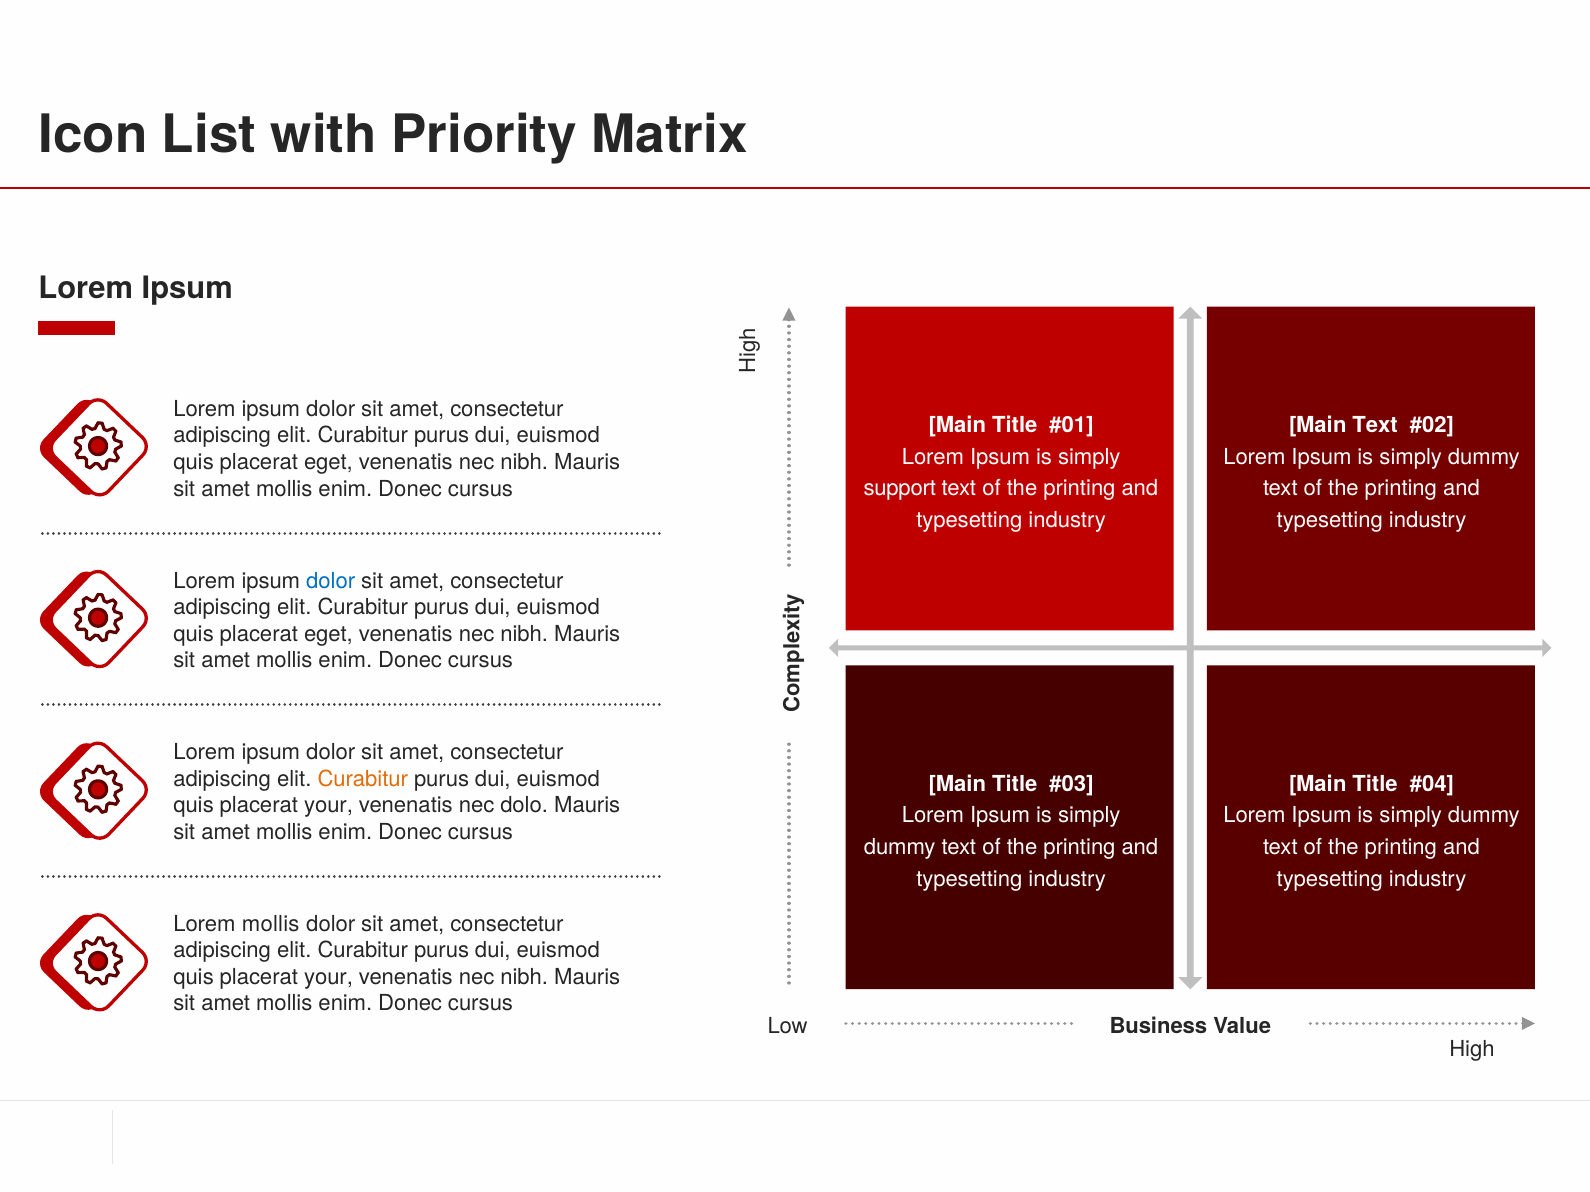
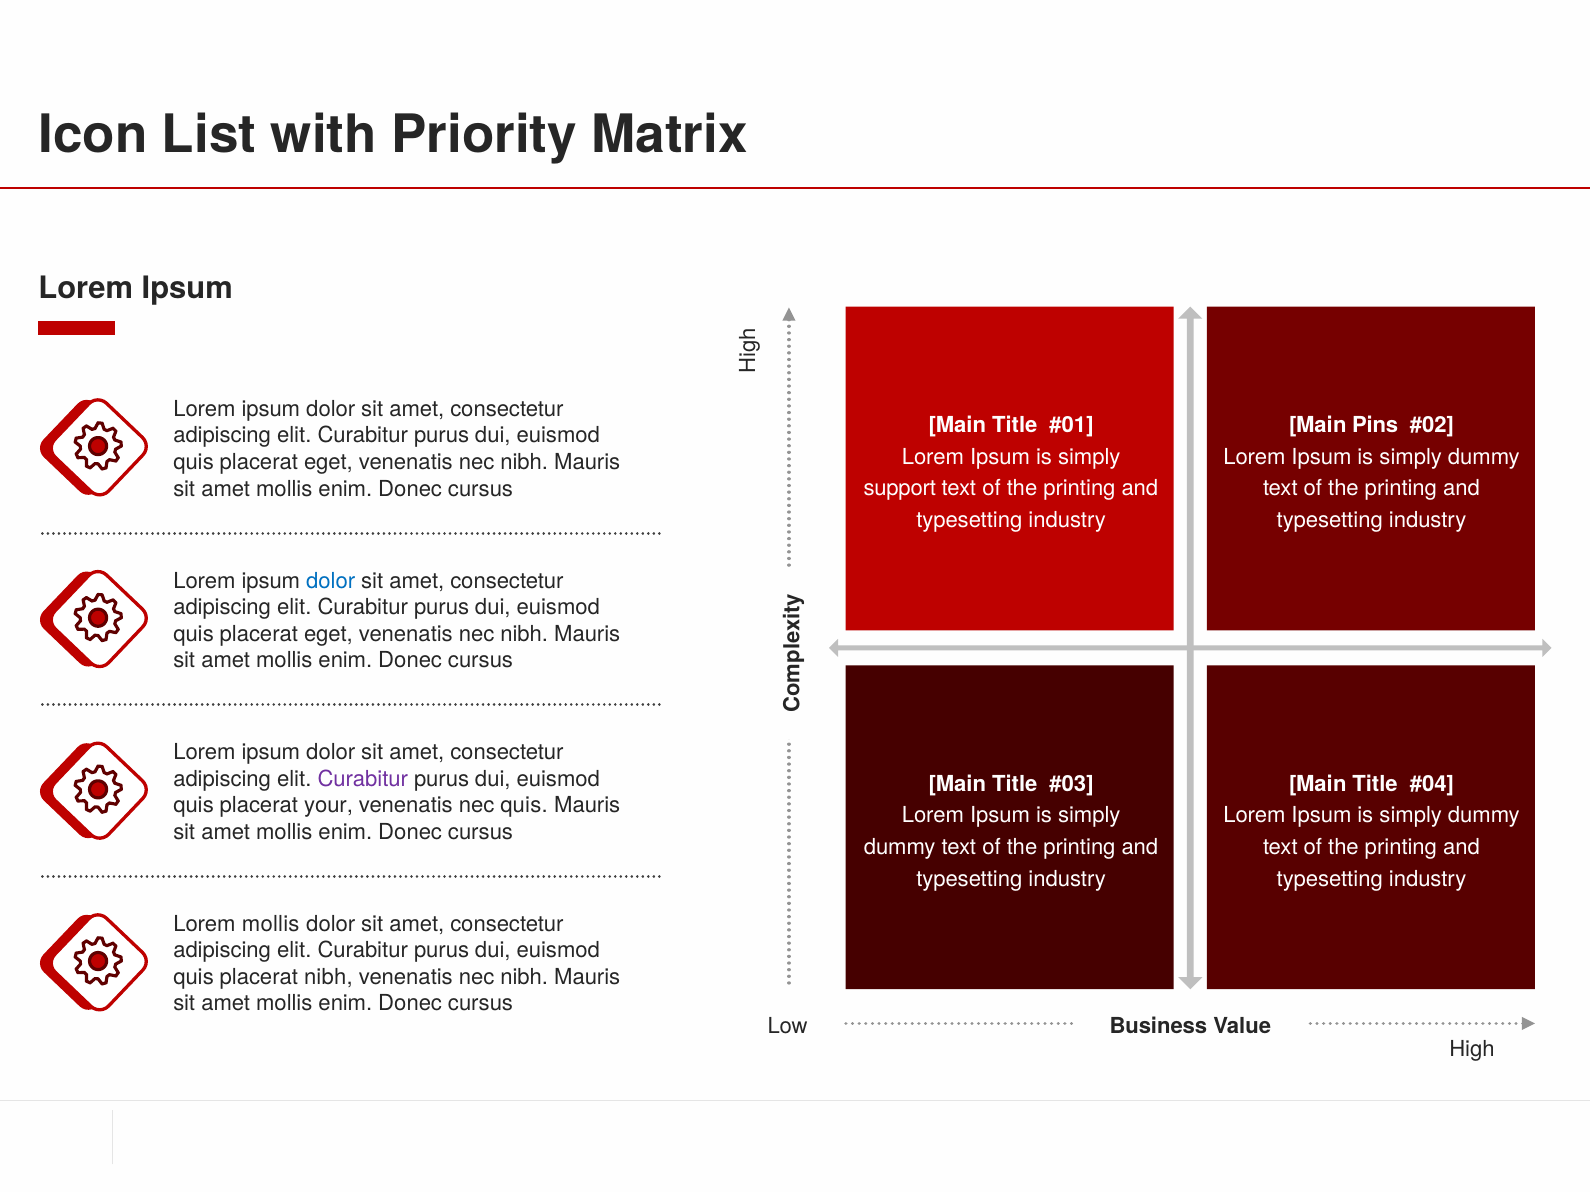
Main Text: Text -> Pins (1375, 425)
Curabitur colour: orange -> purple (363, 779)
nec dolo: dolo -> quis (524, 806)
your: your -> nibh (328, 978)
